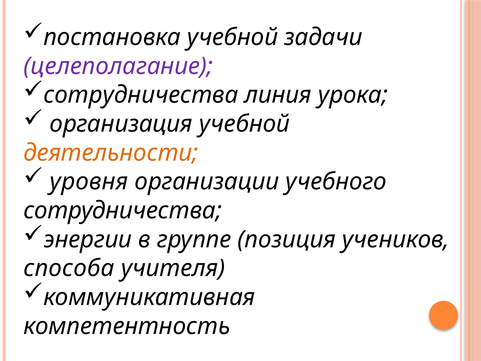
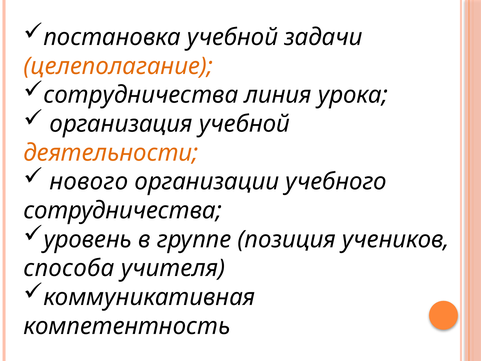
целеполагание colour: purple -> orange (118, 66)
уровня: уровня -> нового (89, 182)
энергии: энергии -> уровень (88, 239)
